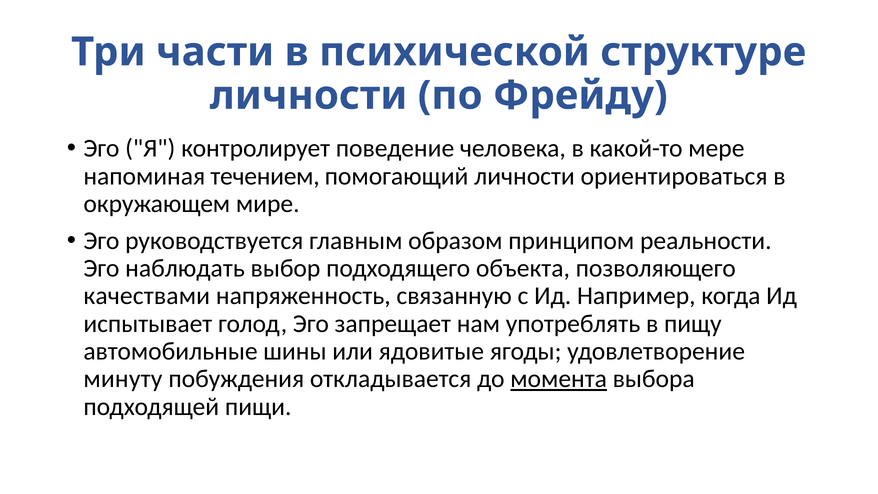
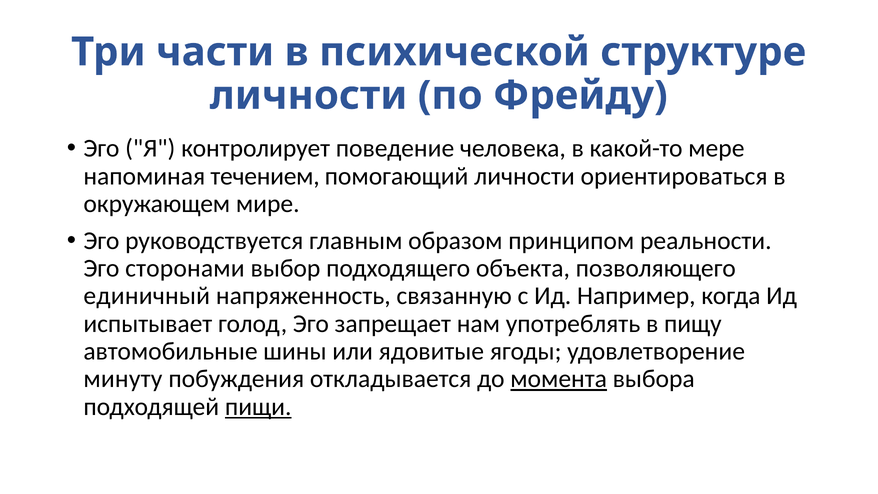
наблюдать: наблюдать -> сторонами (185, 268)
качествами: качествами -> единичный (147, 296)
пищи underline: none -> present (258, 407)
